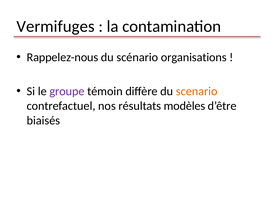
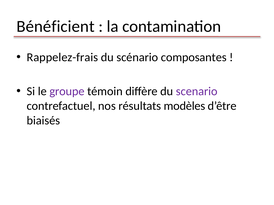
Vermifuges: Vermifuges -> Bénéficient (56, 27)
Rappelez-nous: Rappelez-nous -> Rappelez-frais (62, 57)
organisations: organisations -> composantes (194, 57)
scenario colour: orange -> purple (197, 92)
